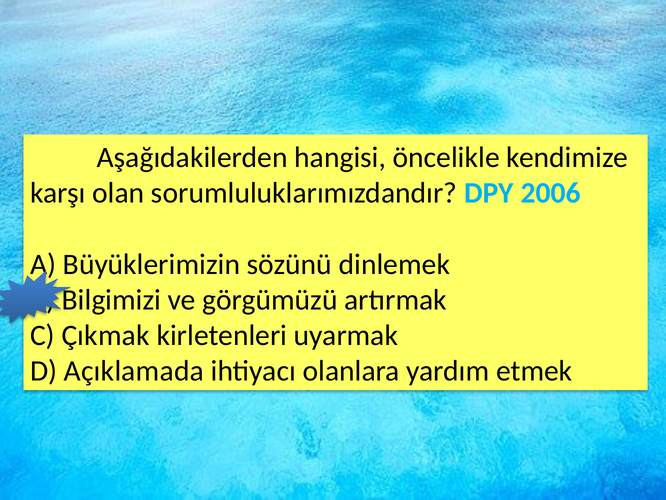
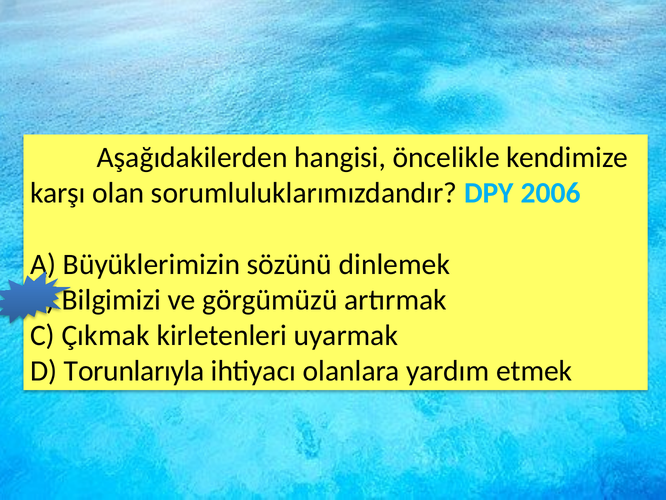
Açıklamada: Açıklamada -> Torunlarıyla (134, 371)
